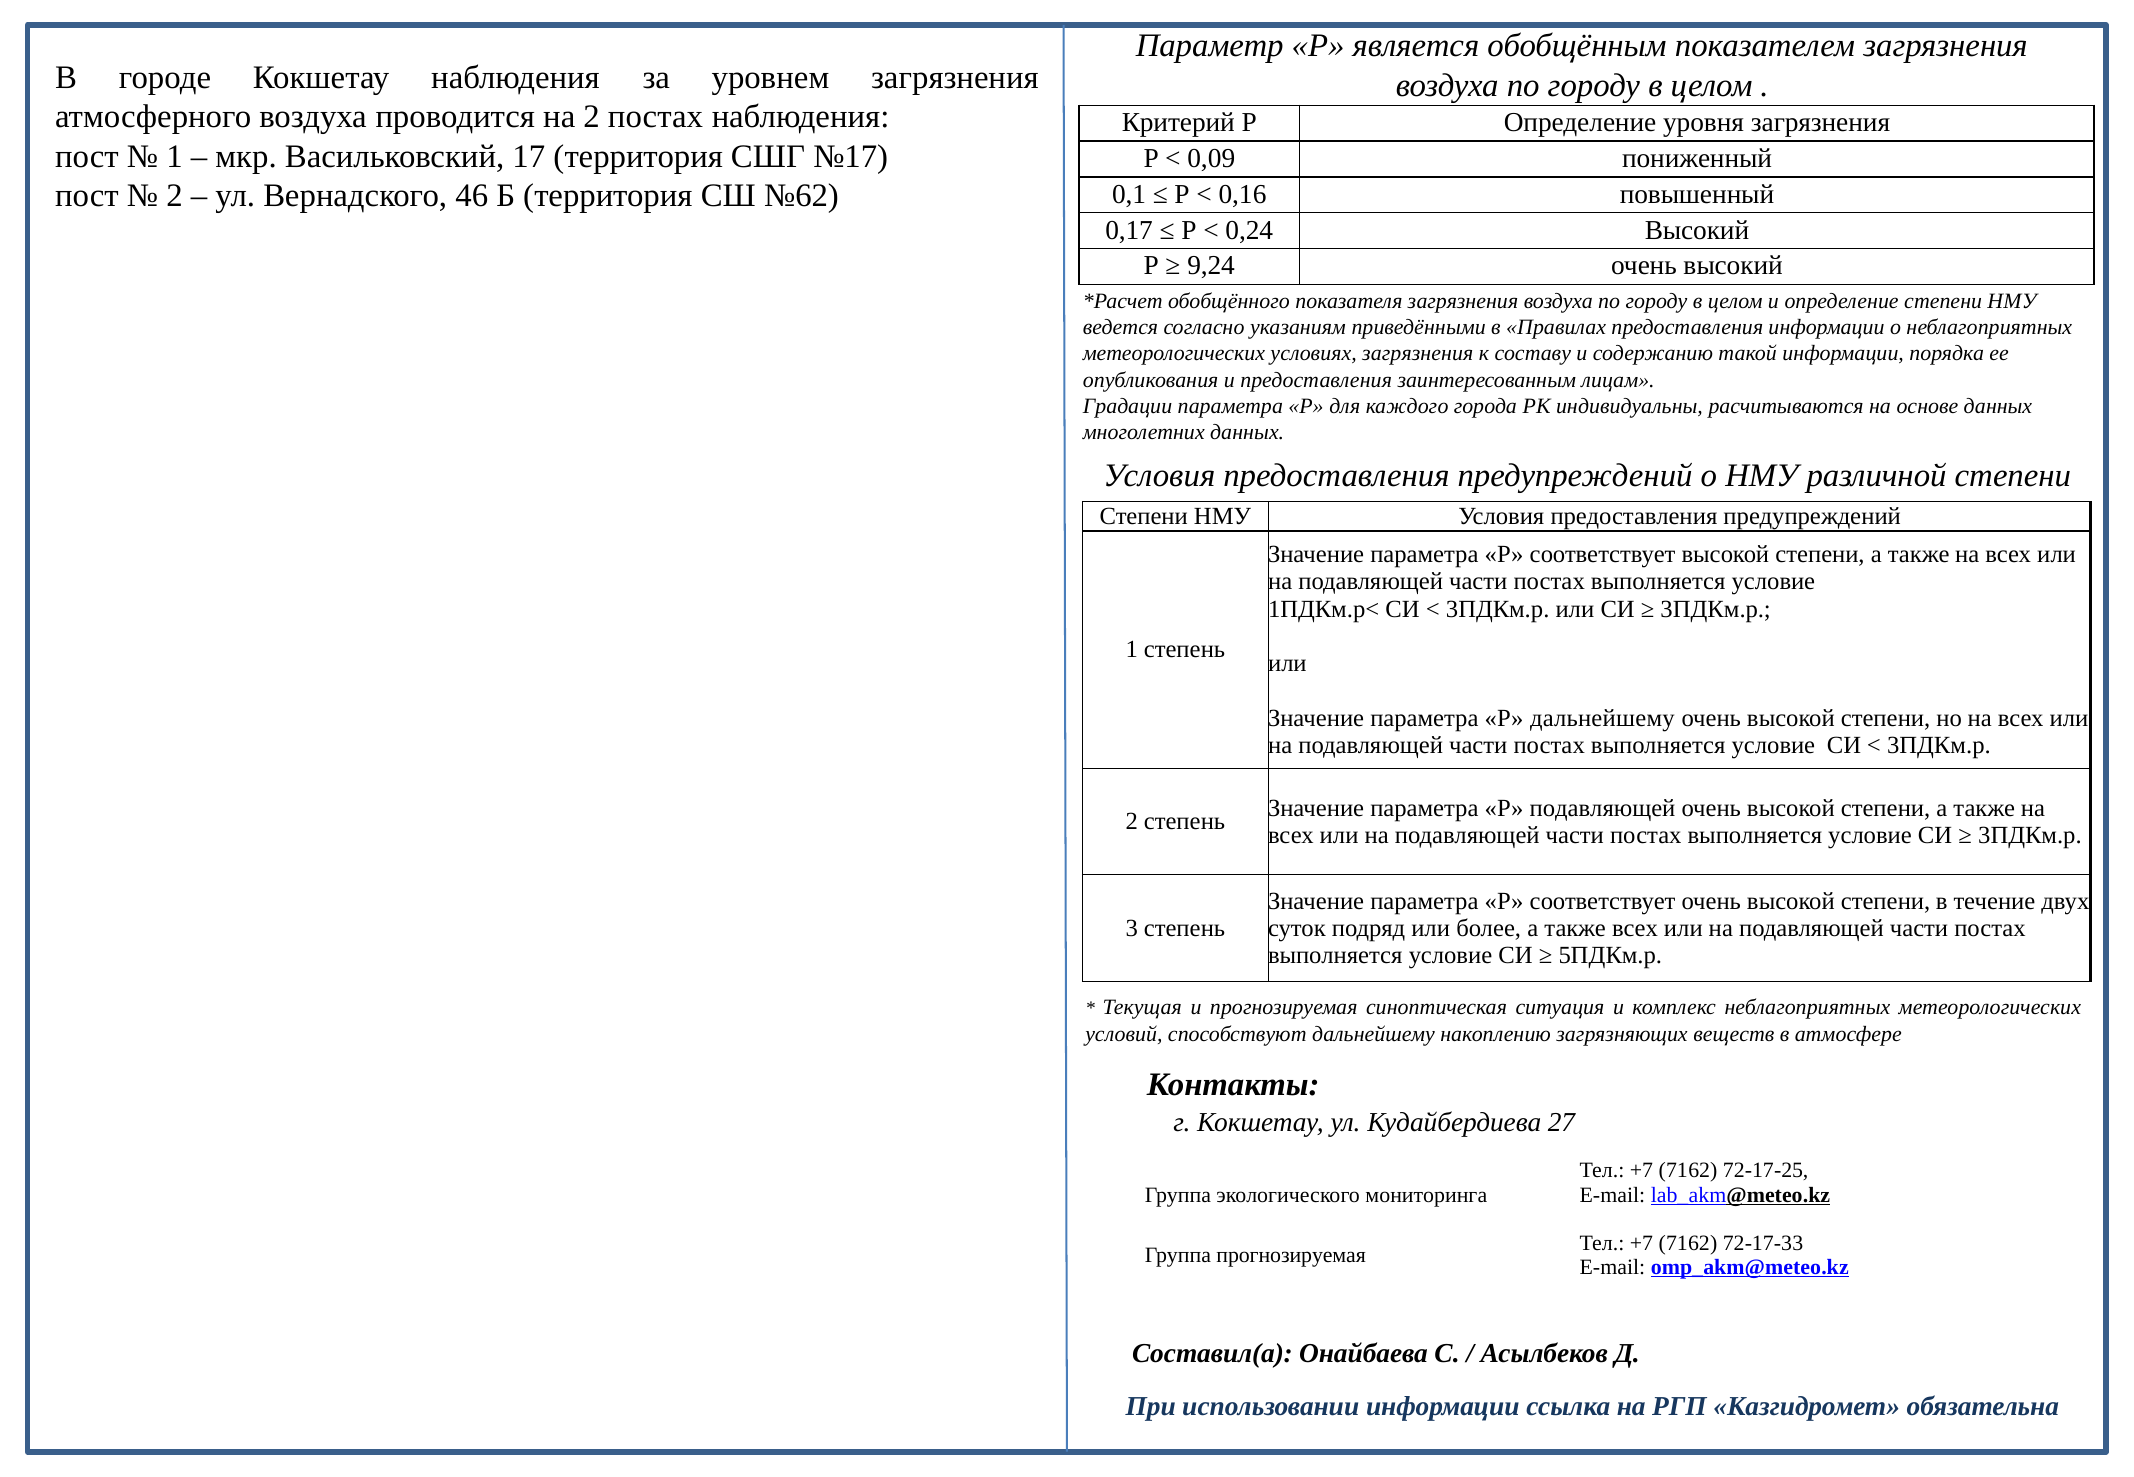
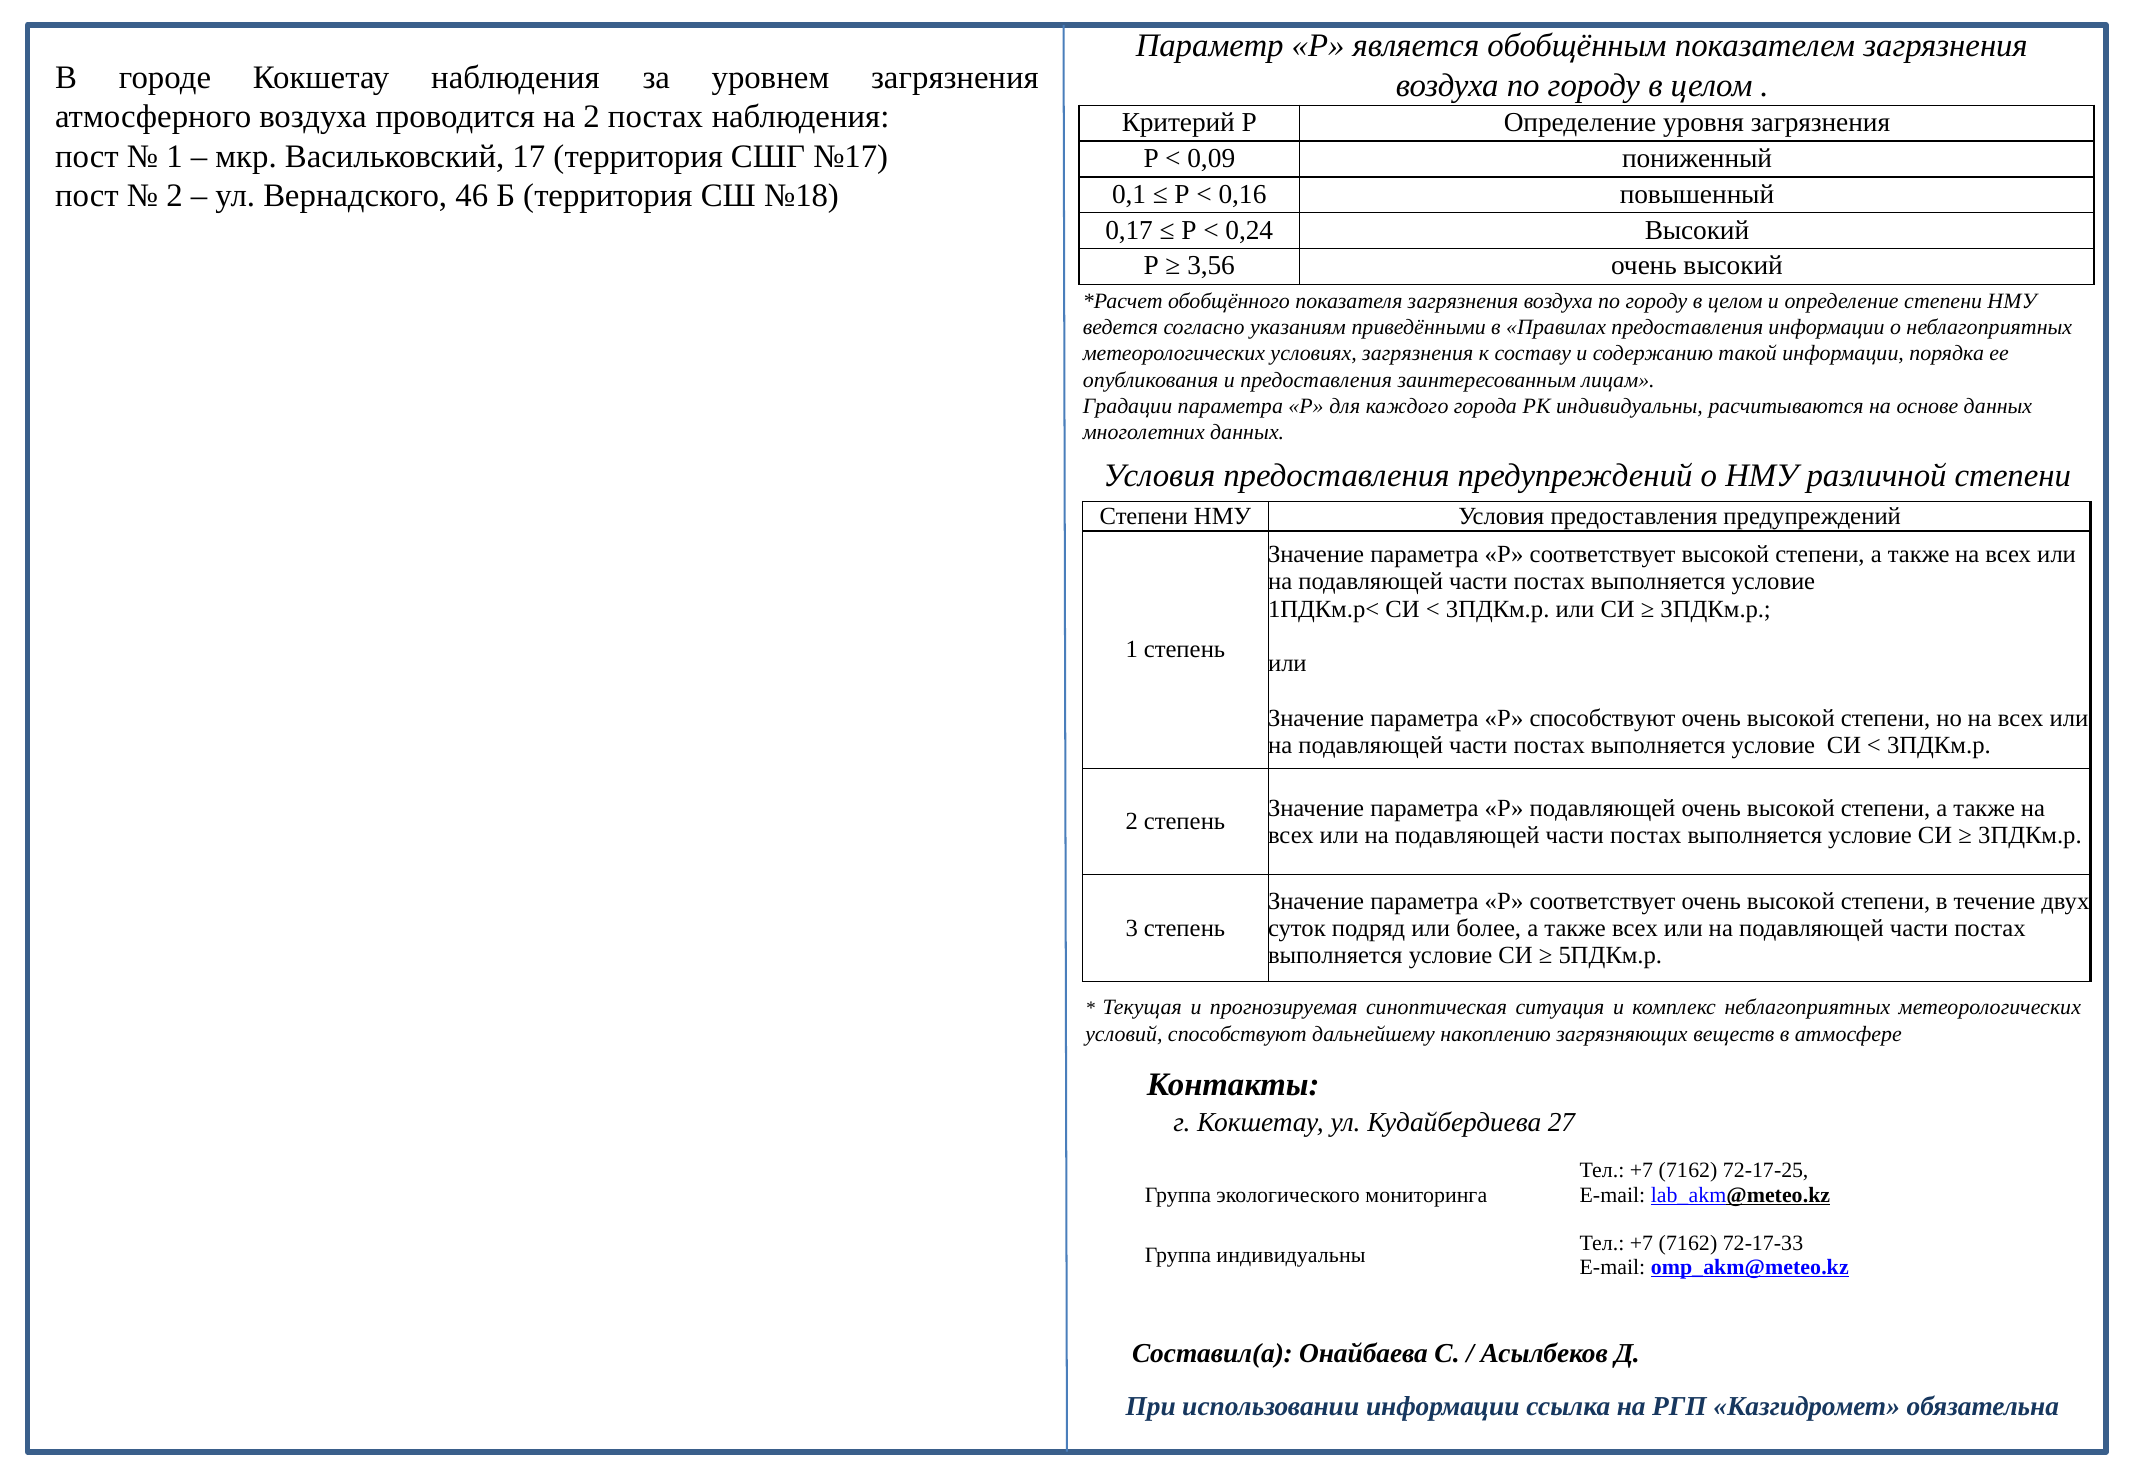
№62: №62 -> №18 (801, 196)
9,24: 9,24 -> 3,56 (1211, 266)
Р дальнейшему: дальнейшему -> способствуют (1603, 718)
Группа прогнозируемая: прогнозируемая -> индивидуальны (1291, 1255)
